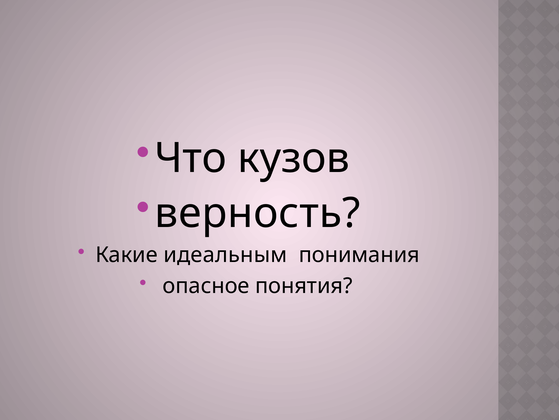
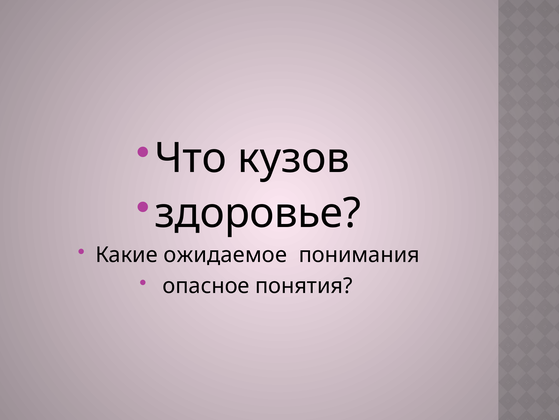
верность: верность -> здоровье (258, 213)
идеальным: идеальным -> ожидаемое (225, 255)
